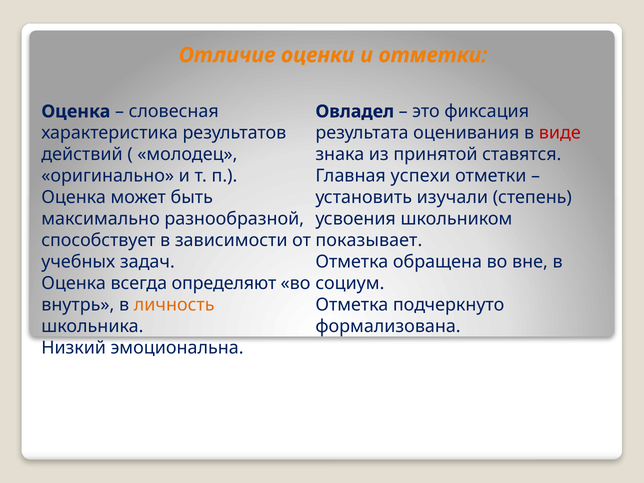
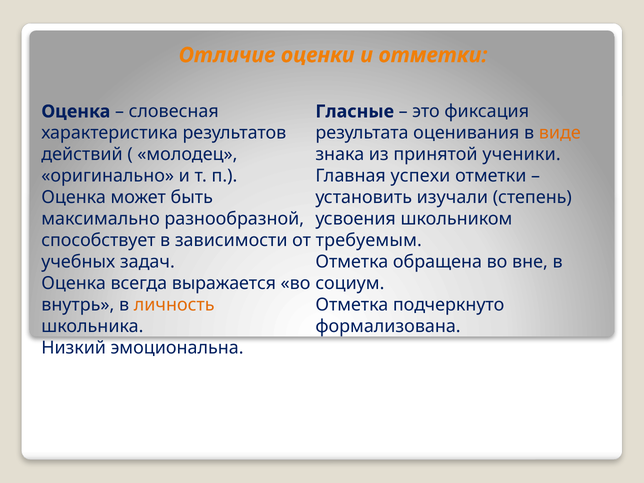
Овладел: Овладел -> Гласные (355, 111)
виде colour: red -> orange (560, 133)
ставятся: ставятся -> ученики (522, 154)
показывает: показывает -> требуемым (369, 240)
определяют: определяют -> выражается (224, 283)
